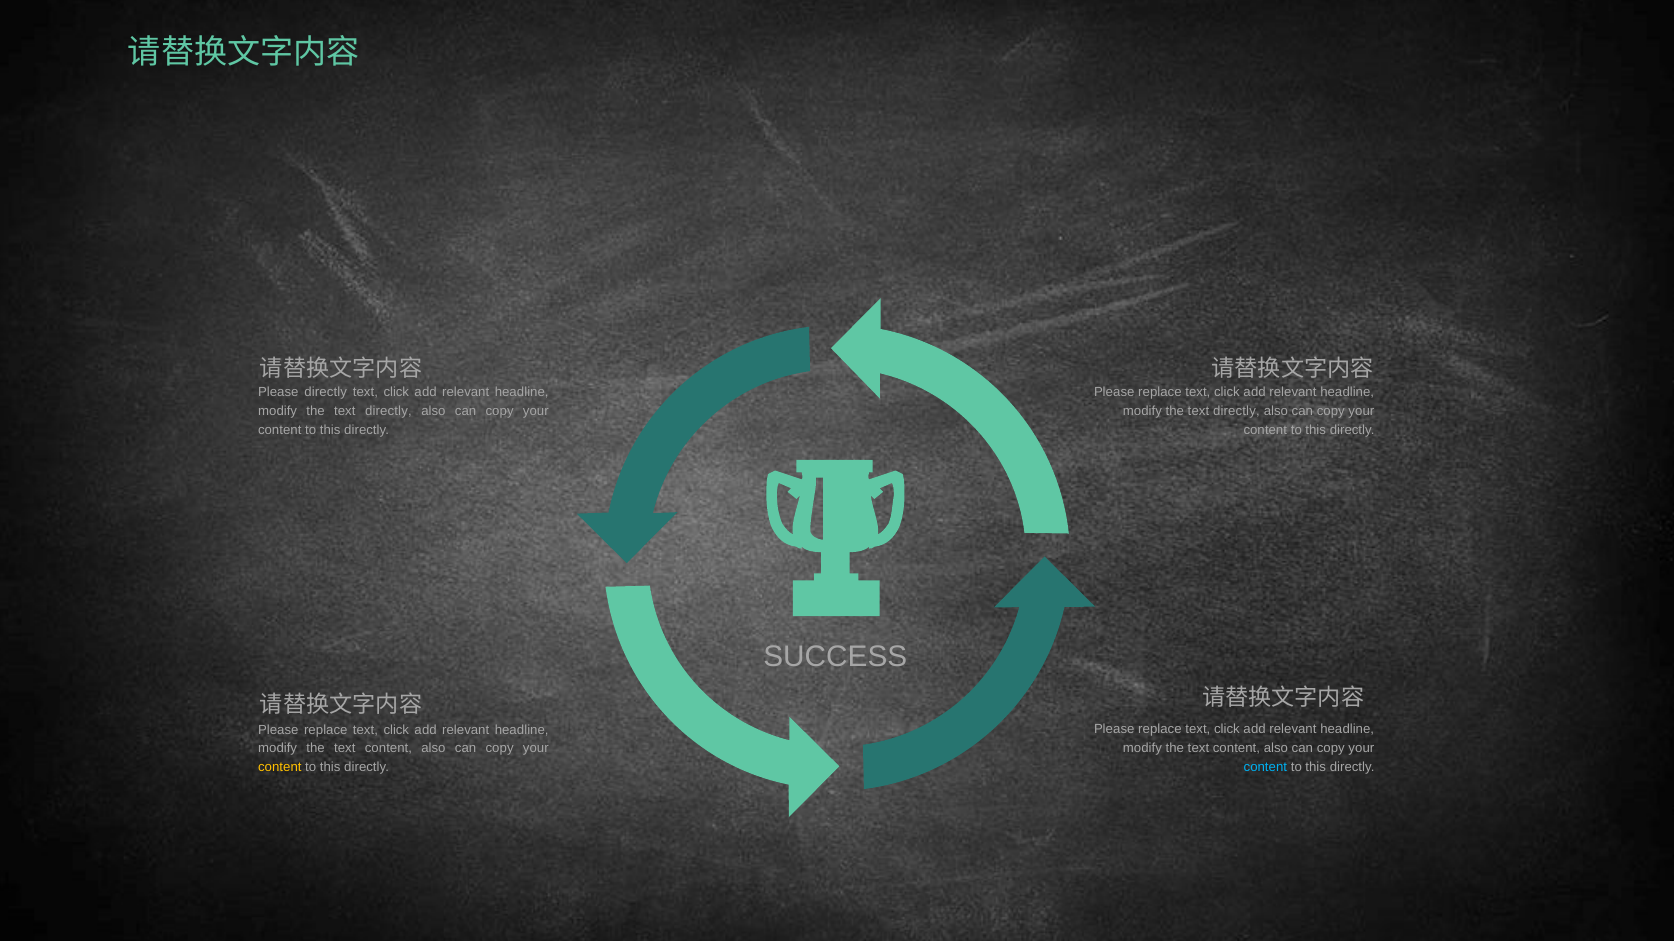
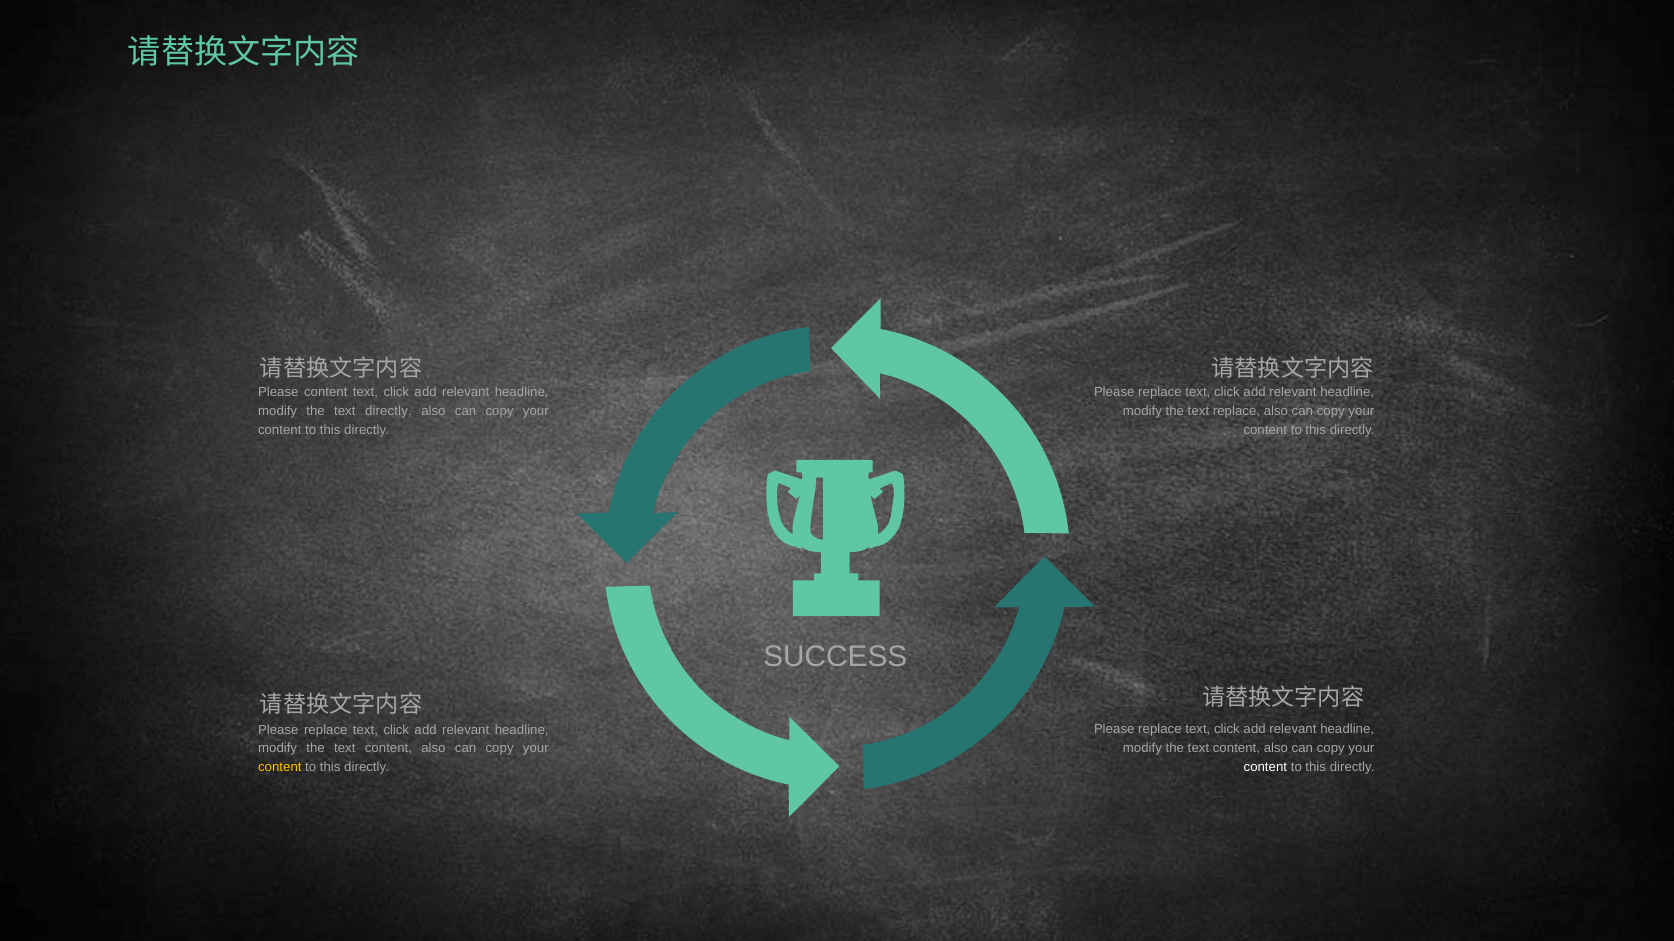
Please directly: directly -> content (326, 392)
directly: directly -> replace (1236, 411)
content colour: light blue -> white (1265, 767)
